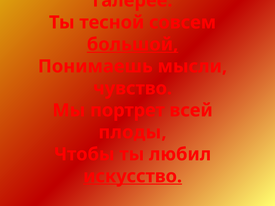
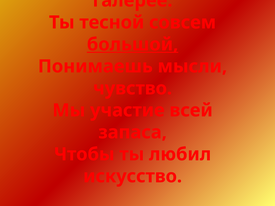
портрет: портрет -> участие (127, 110)
плоды: плоды -> запаса (133, 132)
искусство underline: present -> none (133, 176)
